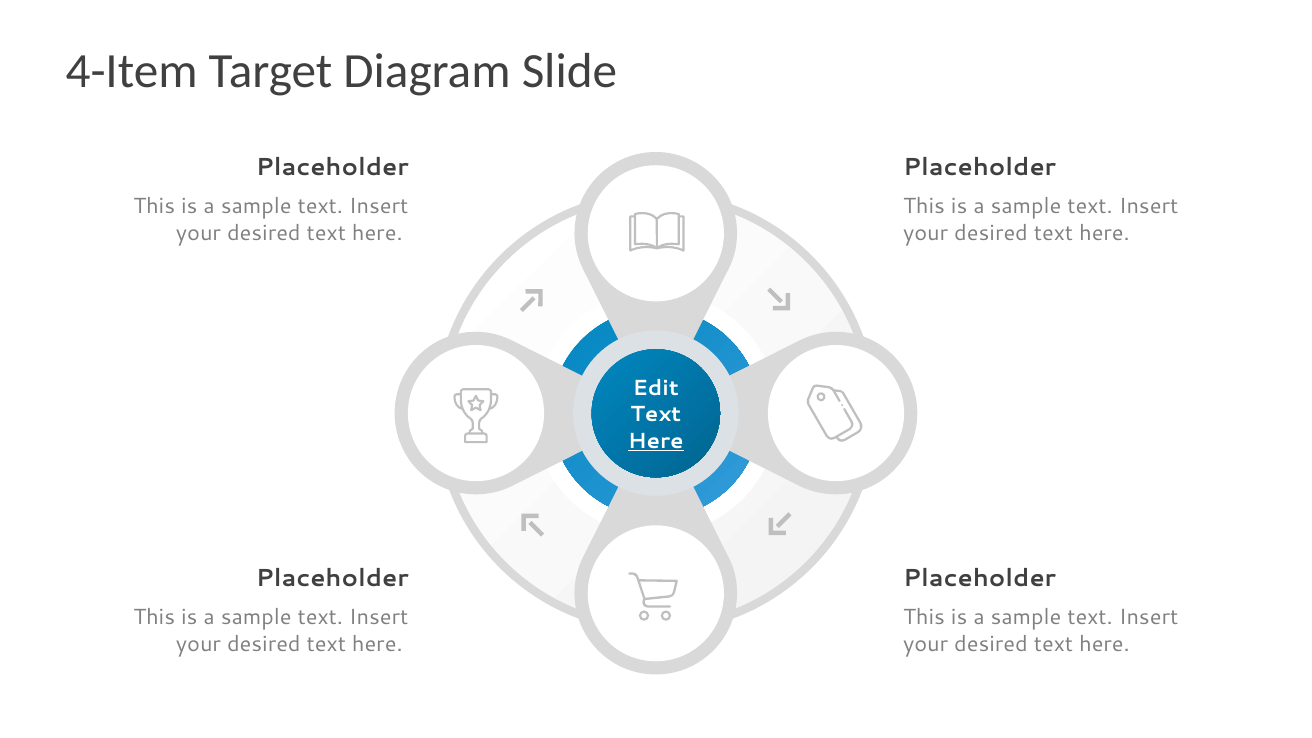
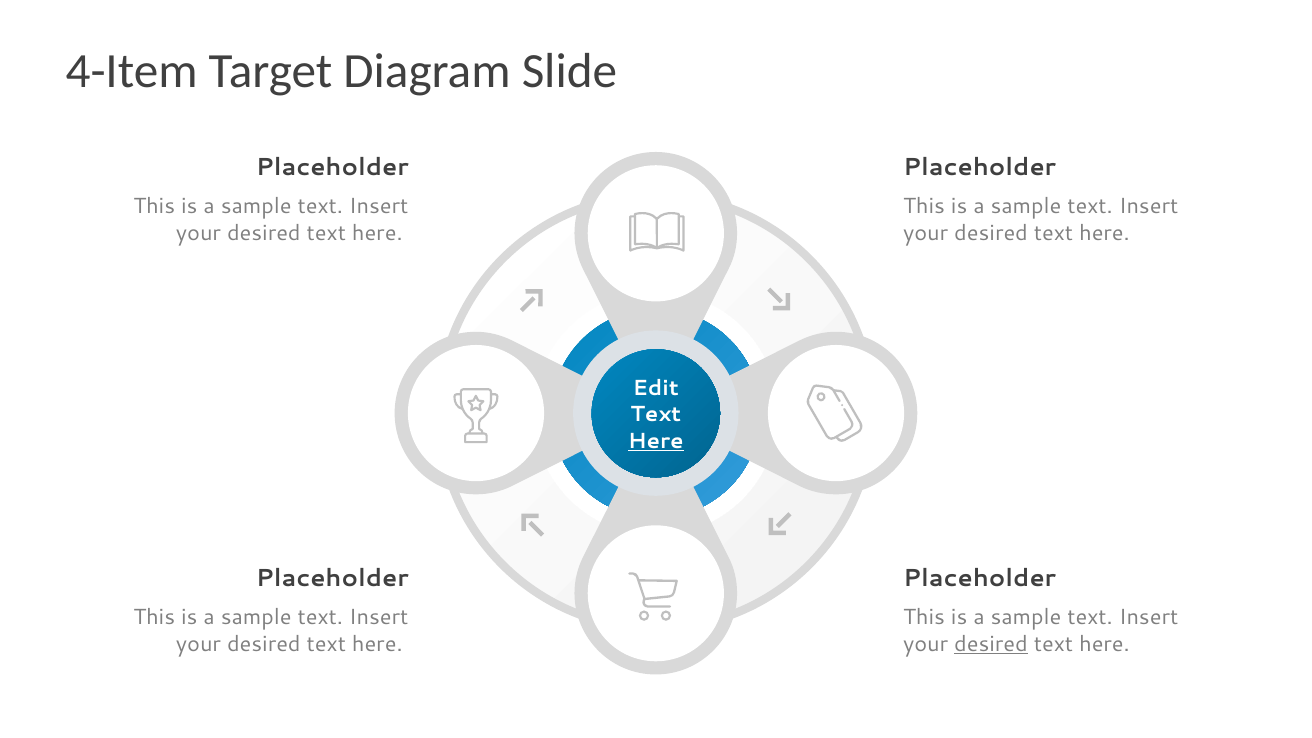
desired underline: none -> present (991, 644)
